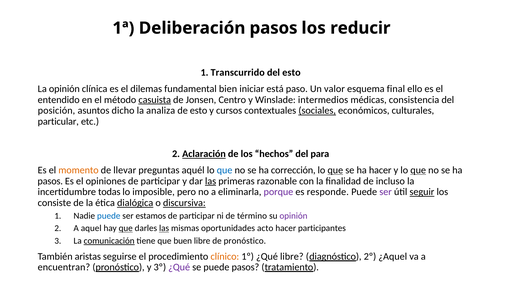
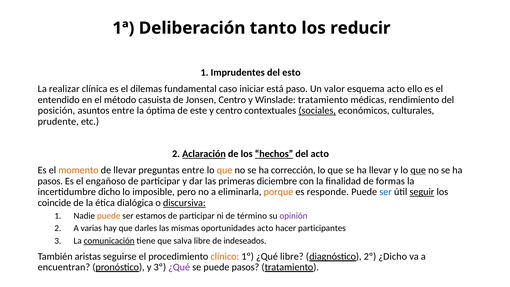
Deliberación pasos: pasos -> tanto (273, 28)
Transcurrido: Transcurrido -> Imprudentes (238, 73)
La opinión: opinión -> realizar (64, 89)
bien: bien -> caso (228, 89)
esquema final: final -> acto (396, 89)
casuista underline: present -> none (155, 100)
Winslade intermedios: intermedios -> tratamiento (323, 100)
consistencia: consistencia -> rendimiento (414, 100)
asuntos dicho: dicho -> entre (123, 111)
analiza: analiza -> óptima (161, 111)
de esto: esto -> este (199, 111)
y cursos: cursos -> centro (229, 111)
particular: particular -> prudente (58, 121)
hechos underline: none -> present (274, 154)
del para: para -> acto (320, 154)
preguntas aquél: aquél -> entre (193, 170)
que colour: blue -> orange (225, 170)
que underline: present -> none (335, 170)
ha hacer: hacer -> llevar (380, 170)
opiniones: opiniones -> engañoso (106, 181)
las underline: present -> none (211, 181)
razonable: razonable -> diciembre (277, 181)
incluso: incluso -> formas (390, 181)
todas: todas -> dicho (109, 192)
porque colour: purple -> orange (278, 192)
ser colour: purple -> blue (386, 192)
consiste: consiste -> coincide (54, 203)
dialógica underline: present -> none (135, 203)
puede colour: blue -> orange (109, 216)
aquel: aquel -> varias (91, 228)
que underline: present -> none (126, 228)
las underline: present -> none (164, 228)
buen: buen -> salva (183, 241)
de pronóstico: pronóstico -> indeseados (245, 241)
¿Aquel: ¿Aquel -> ¿Dicho (393, 256)
